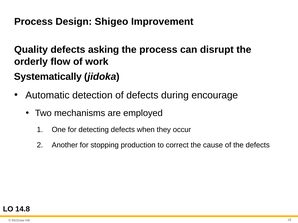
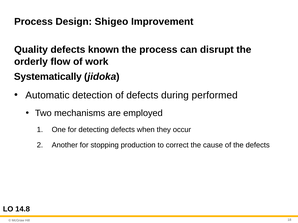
asking: asking -> known (104, 50)
encourage: encourage -> performed (215, 95)
